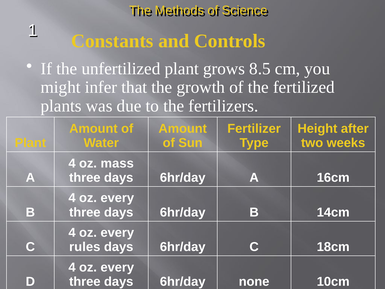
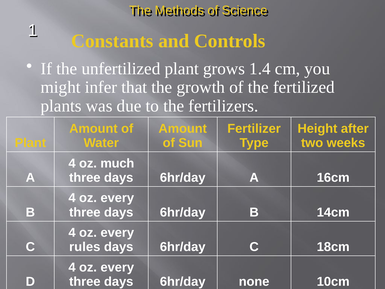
8.5: 8.5 -> 1.4 (260, 69)
mass: mass -> much (117, 163)
